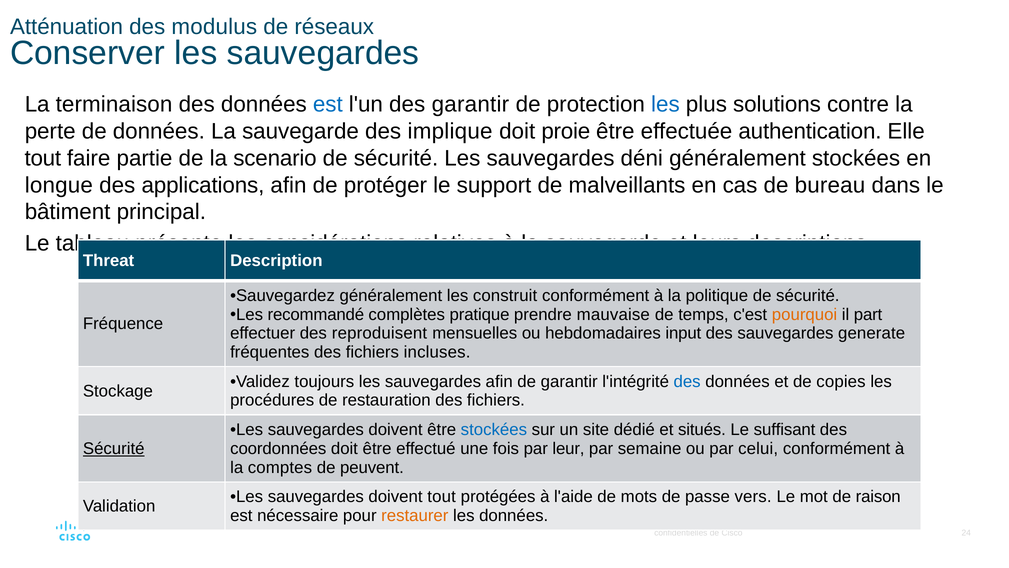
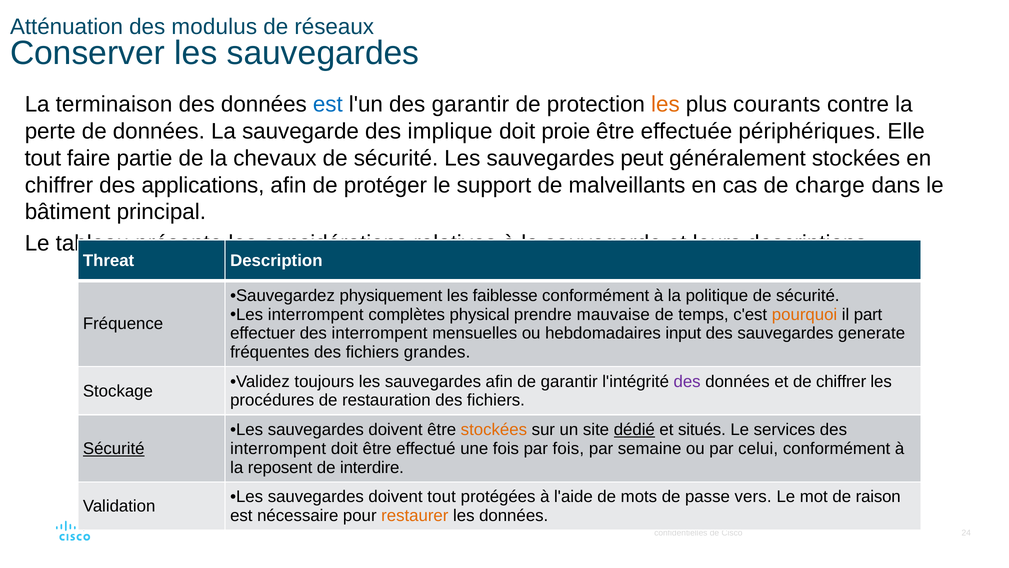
les colour: blue -> orange (665, 104)
solutions: solutions -> courants (777, 104)
authentication: authentication -> périphériques (810, 131)
scenario: scenario -> chevaux (275, 158)
déni: déni -> peut (642, 158)
longue: longue -> chiffrer (59, 185)
bureau: bureau -> charge (830, 185)
Sauvegardez généralement: généralement -> physiquement (391, 295)
construit: construit -> faiblesse (505, 295)
Les recommandé: recommandé -> interrompent (316, 314)
pratique: pratique -> physical (480, 314)
effectuer des reproduisent: reproduisent -> interrompent (379, 333)
incluses: incluses -> grandes (437, 352)
des colour: blue -> purple (687, 381)
de copies: copies -> chiffrer (841, 381)
stockées colour: blue -> orange (494, 429)
dédié underline: none -> present (634, 429)
suffisant: suffisant -> services (784, 429)
coordonnées: coordonnées -> interrompent (278, 448)
par leur: leur -> fois (568, 448)
comptes: comptes -> reposent (280, 467)
peuvent: peuvent -> interdire (372, 467)
